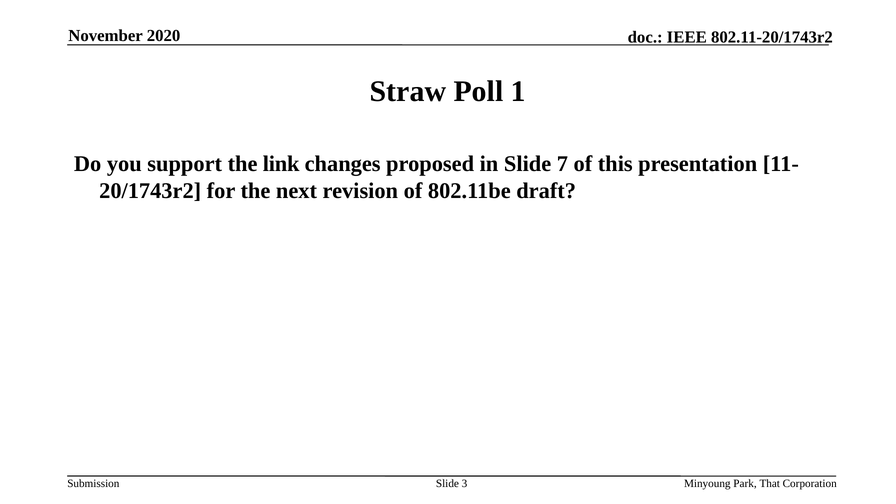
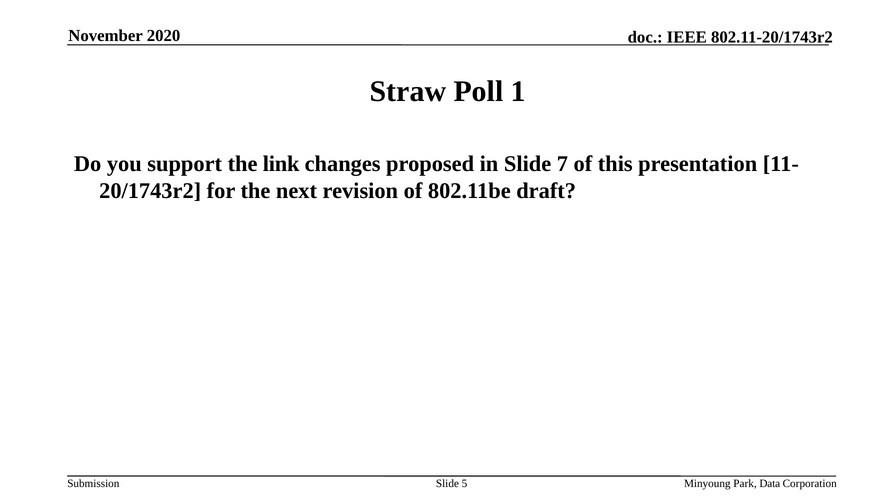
3: 3 -> 5 (465, 483)
That: That -> Data (770, 483)
